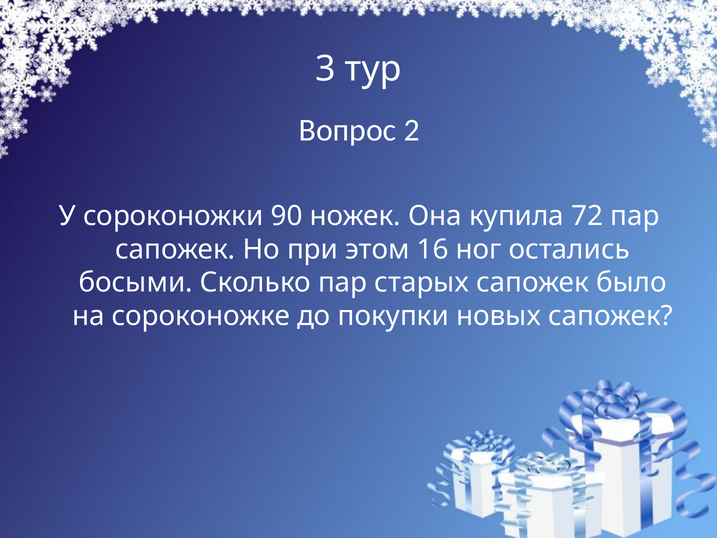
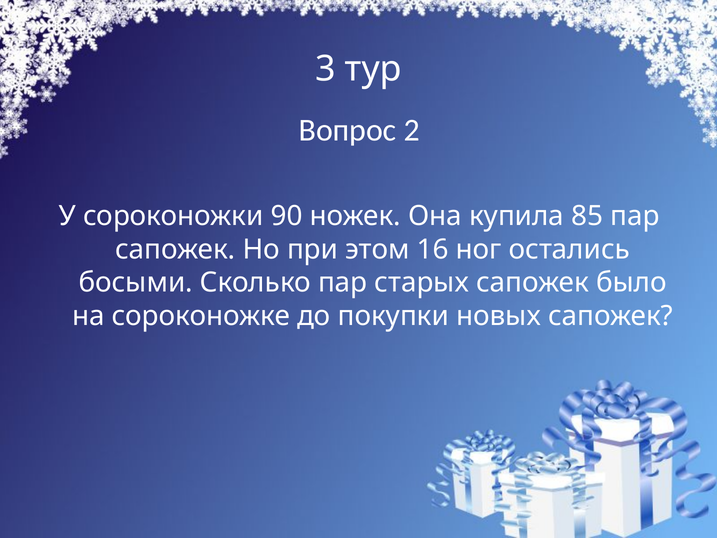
72: 72 -> 85 (587, 216)
